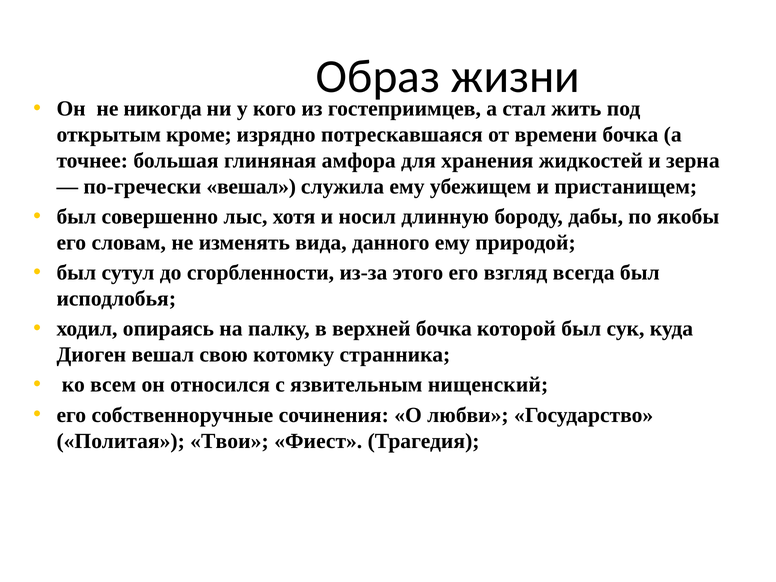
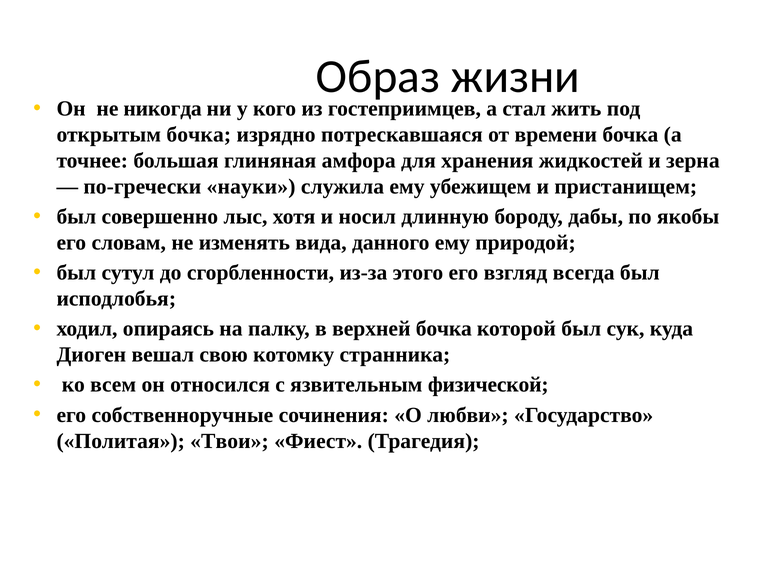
открытым кроме: кроме -> бочка (199, 135)
по-гречески вешал: вешал -> науки (251, 186)
нищенский: нищенский -> физической (488, 385)
